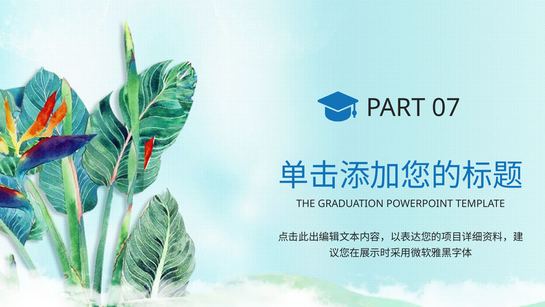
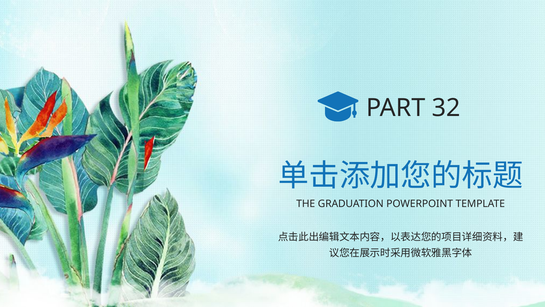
07: 07 -> 32 (446, 108)
